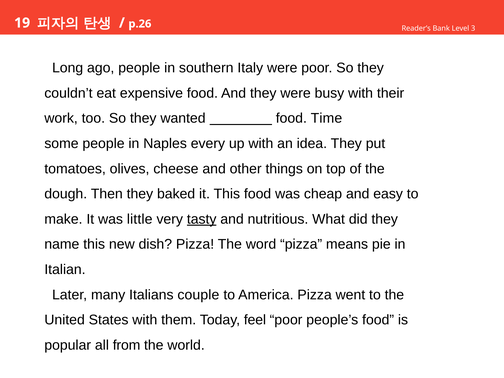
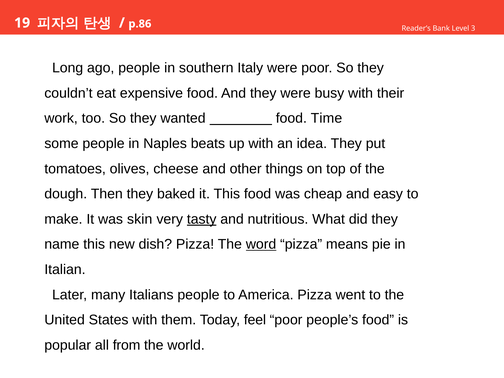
p.26: p.26 -> p.86 (140, 24)
every: every -> beats (208, 144)
little: little -> skin (140, 219)
word underline: none -> present (261, 244)
Italians couple: couple -> people (198, 295)
